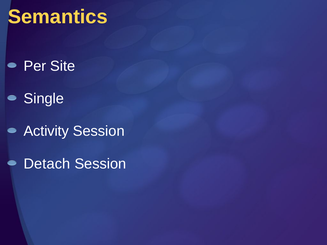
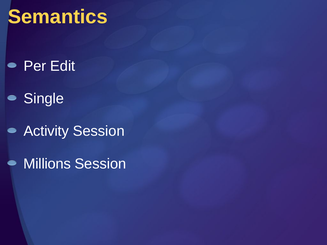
Site: Site -> Edit (63, 66)
Detach: Detach -> Millions (47, 164)
